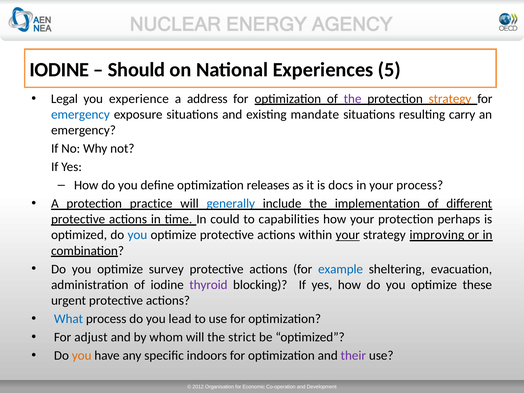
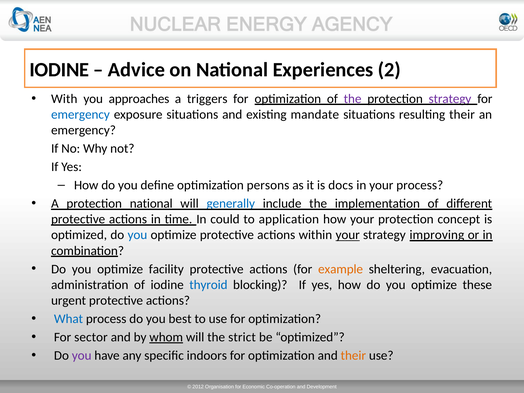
Should: Should -> Advice (136, 70)
5: 5 -> 2 (389, 70)
Legal: Legal -> With (64, 99)
experience: experience -> approaches (139, 99)
address: address -> triggers (207, 99)
strategy colour: orange -> purple (450, 99)
resulting carry: carry -> their (462, 114)
releases: releases -> persons (268, 185)
protection practice: practice -> national (151, 204)
capabilities: capabilities -> application (289, 219)
perhaps: perhaps -> concept (459, 219)
survey: survey -> facility (166, 269)
example colour: blue -> orange (341, 269)
thyroid colour: purple -> blue (208, 285)
lead: lead -> best (180, 319)
adjust: adjust -> sector (91, 337)
whom underline: none -> present (166, 337)
you colour: orange -> purple (82, 355)
their colour: purple -> orange (353, 355)
